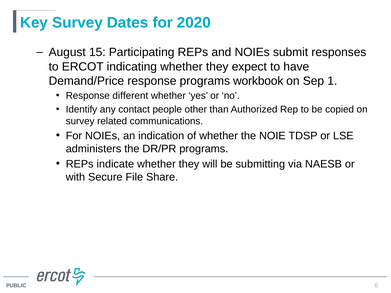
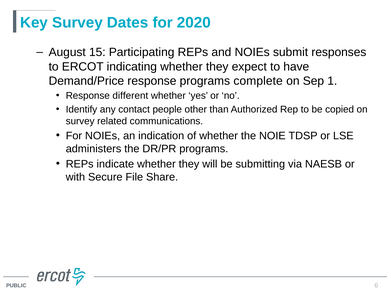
workbook: workbook -> complete (258, 81)
